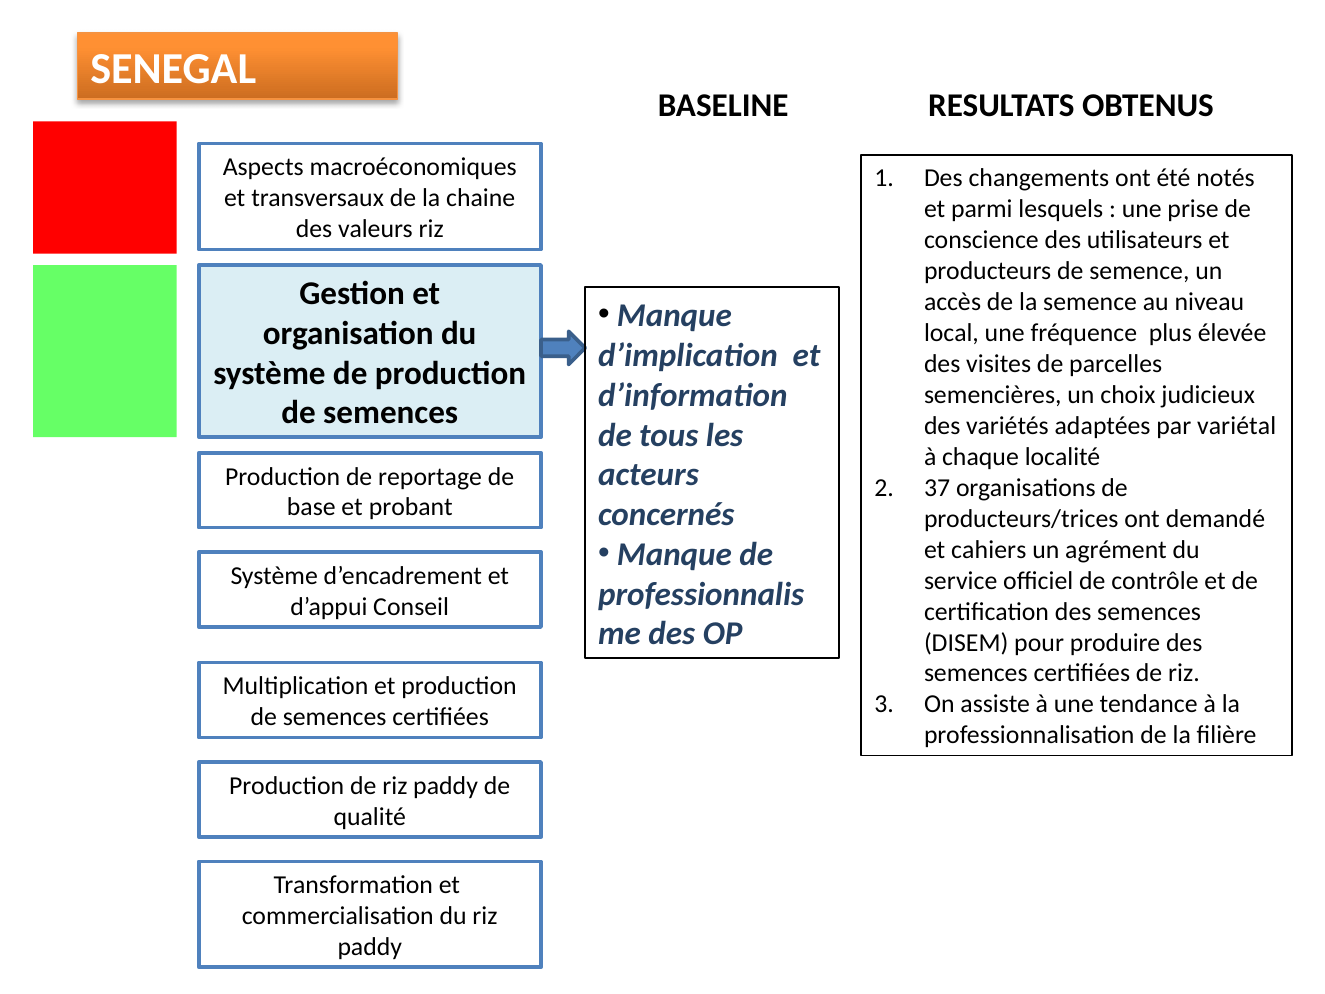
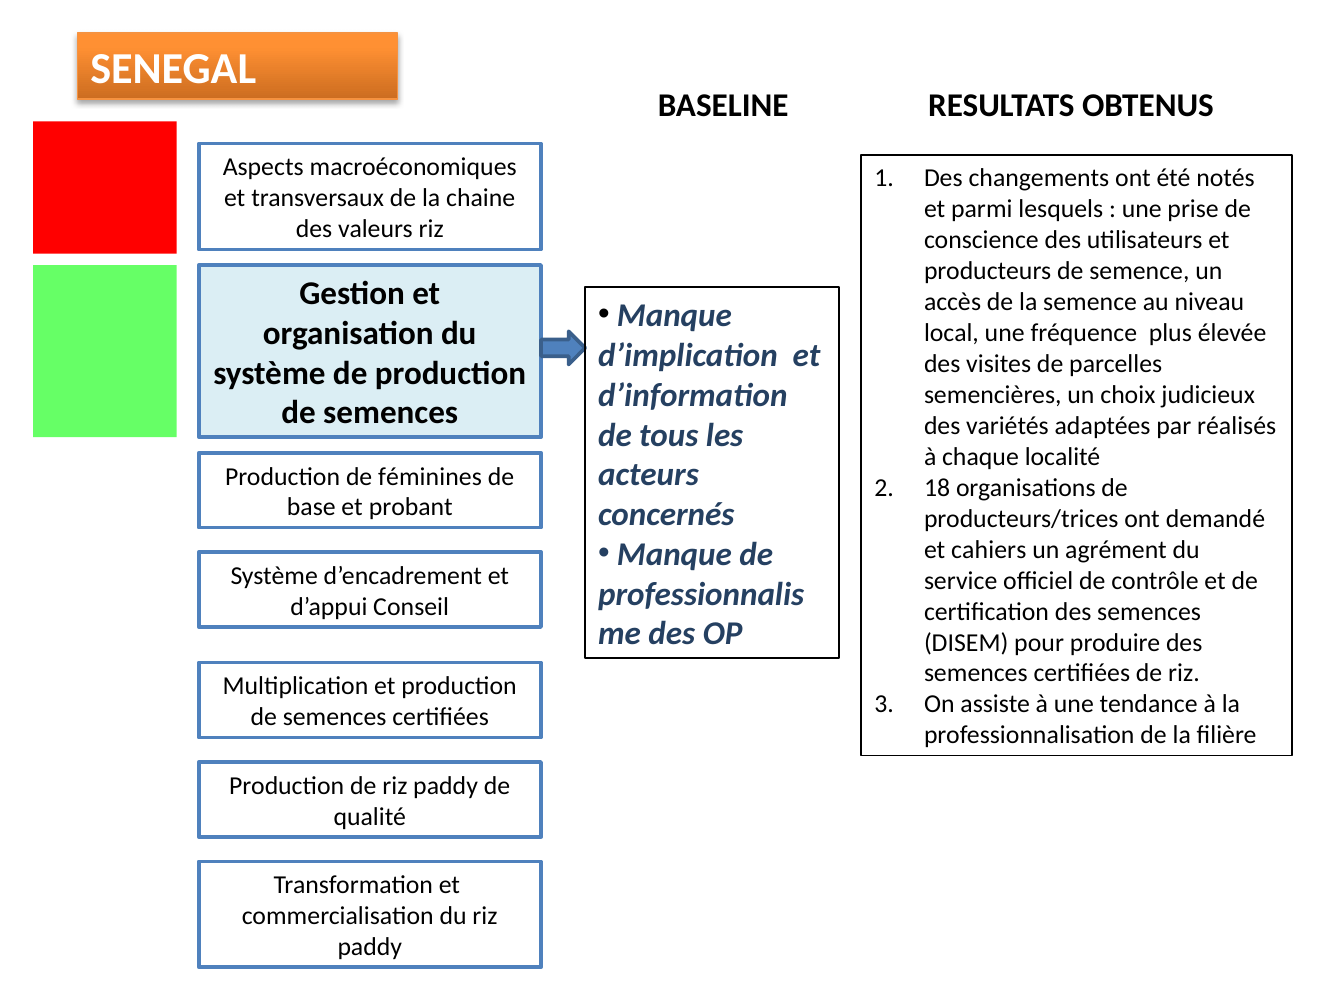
variétal: variétal -> réalisés (1237, 426)
reportage: reportage -> féminines (430, 476)
37: 37 -> 18 (937, 488)
